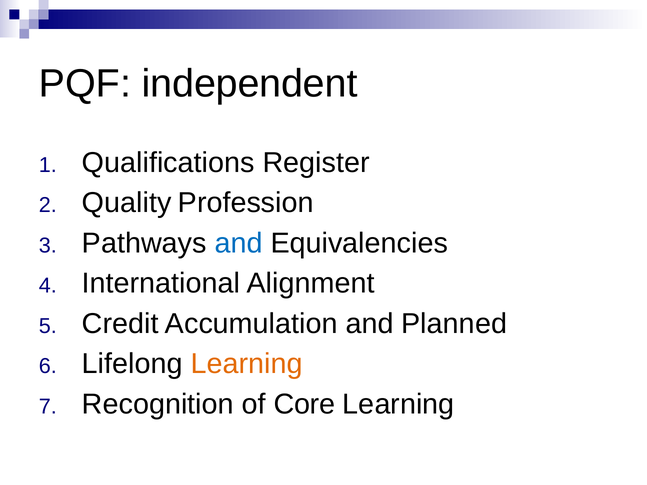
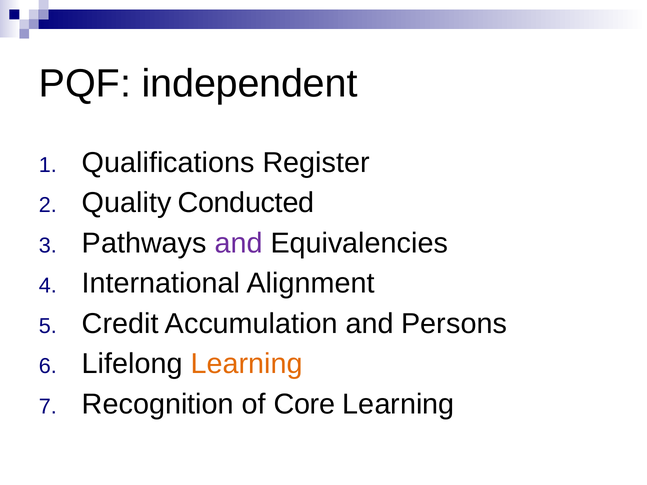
Profession: Profession -> Conducted (246, 203)
and colour: blue -> purple (239, 243)
Planned: Planned -> Persons (454, 324)
